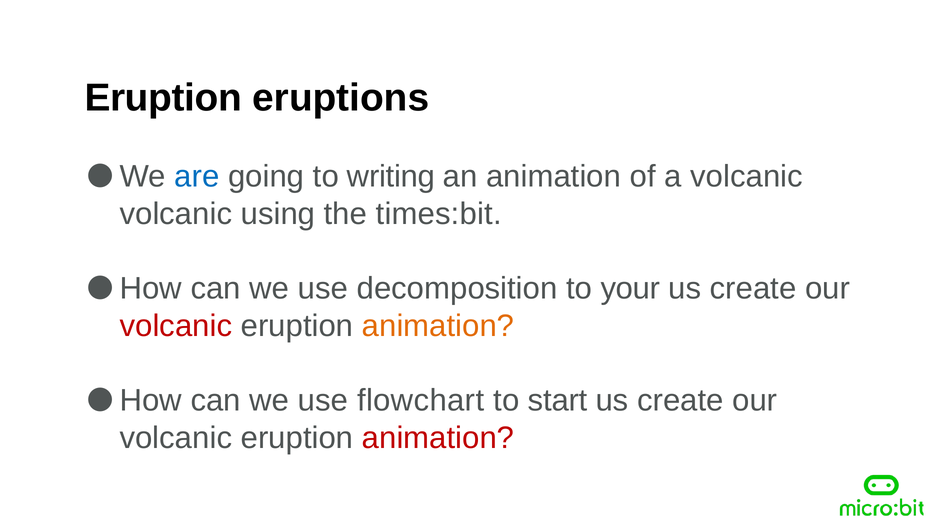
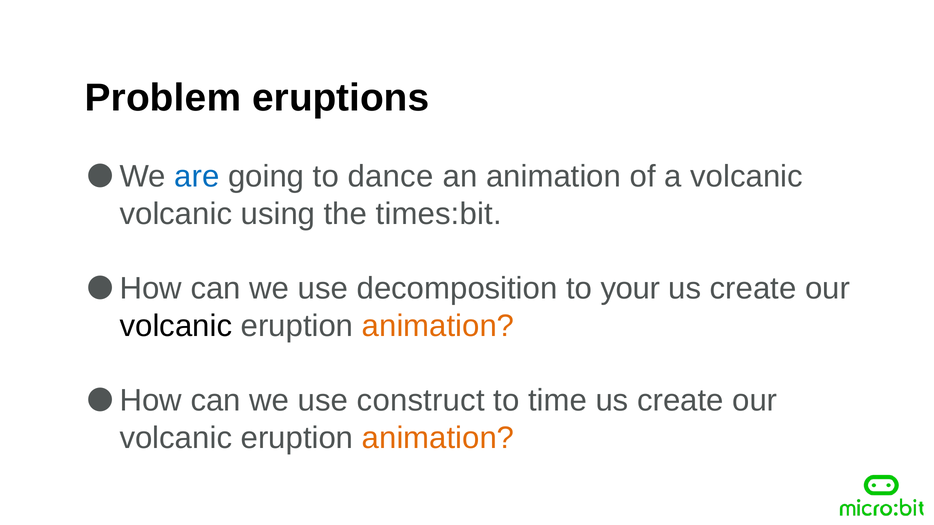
Eruption: Eruption -> Problem (163, 98)
writing: writing -> dance (391, 177)
volcanic colour: red -> black (176, 326)
flowchart: flowchart -> construct (421, 401)
start: start -> time (557, 401)
animation colour: red -> orange (438, 438)
